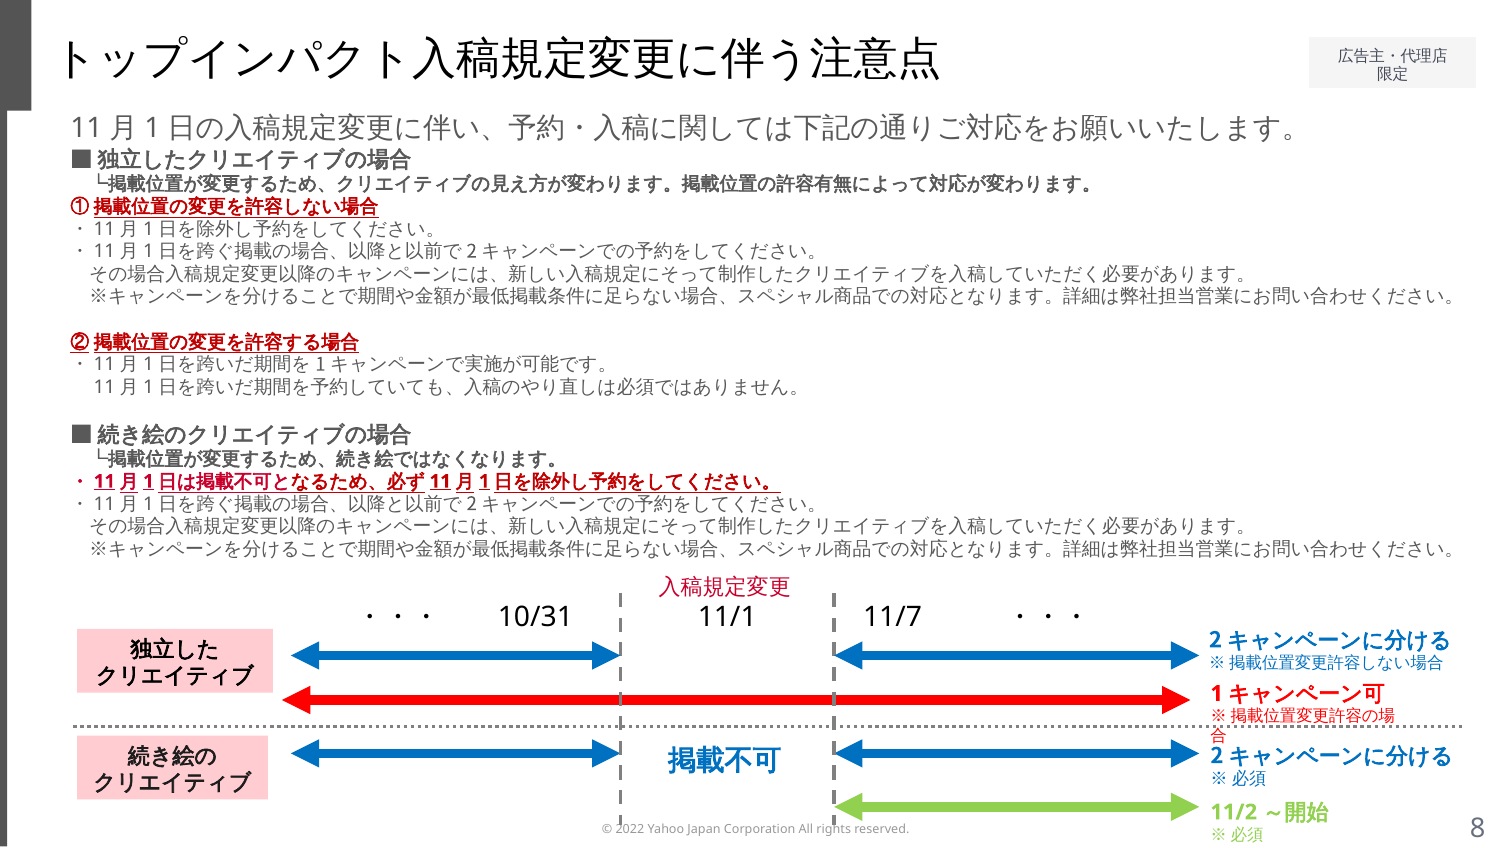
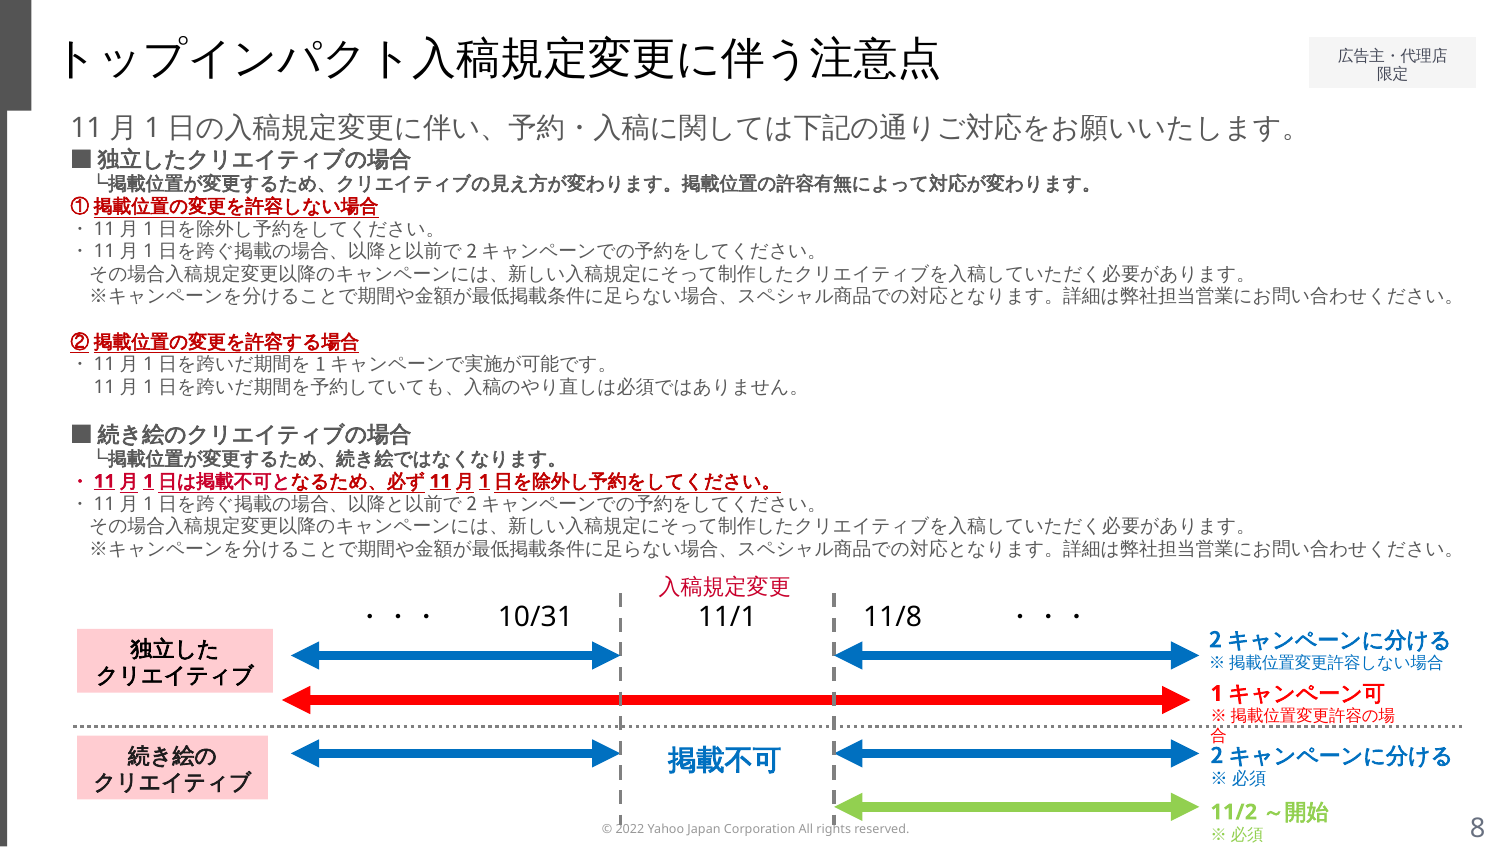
11/7: 11/7 -> 11/8 (893, 618)
